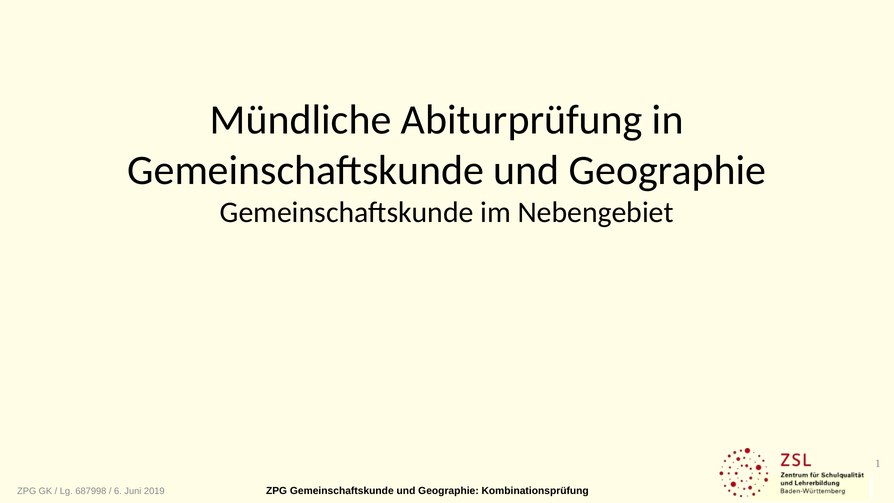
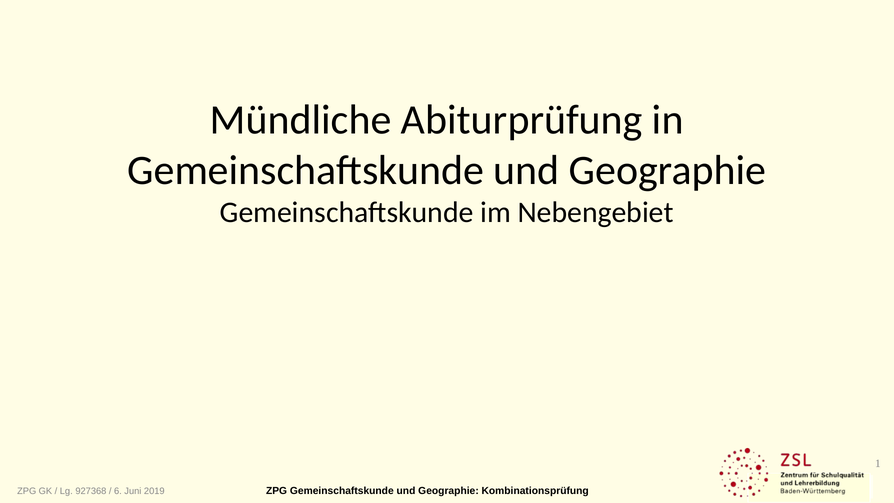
687998: 687998 -> 927368 (91, 491)
